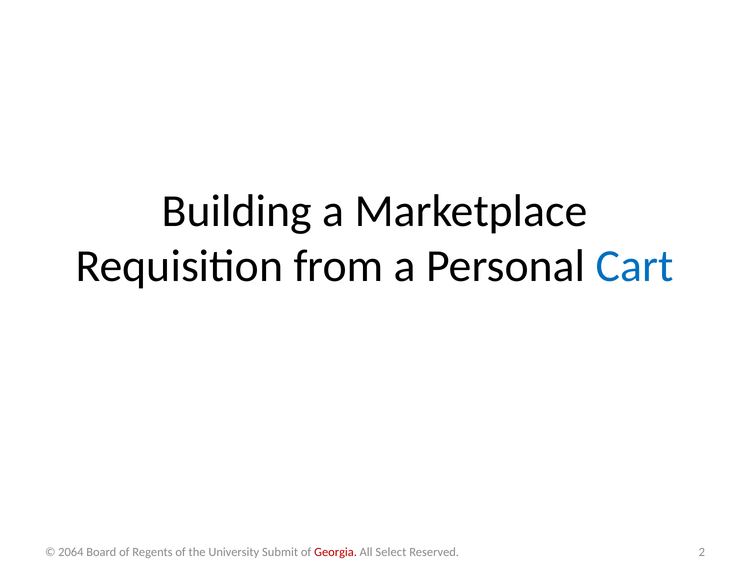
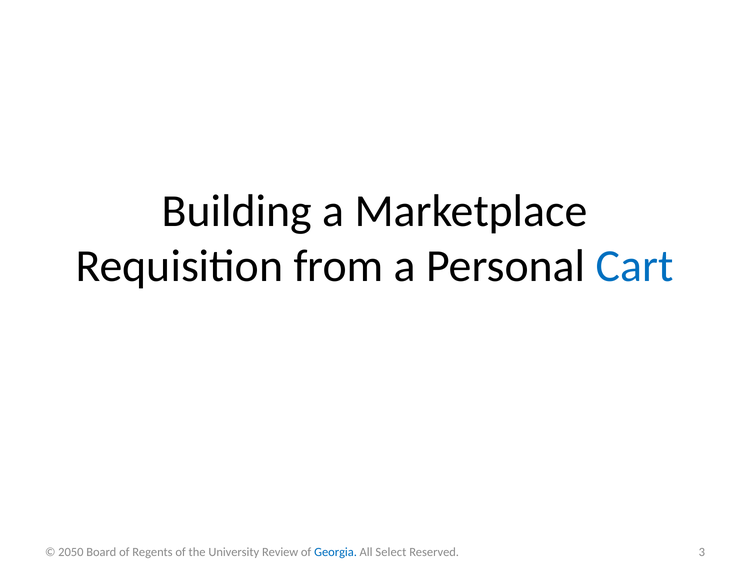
2064: 2064 -> 2050 (71, 552)
Submit: Submit -> Review (280, 552)
Georgia colour: red -> blue (336, 552)
2: 2 -> 3 (702, 552)
